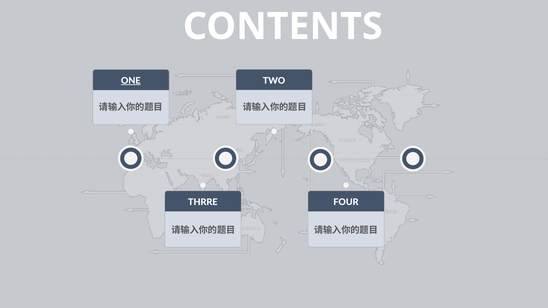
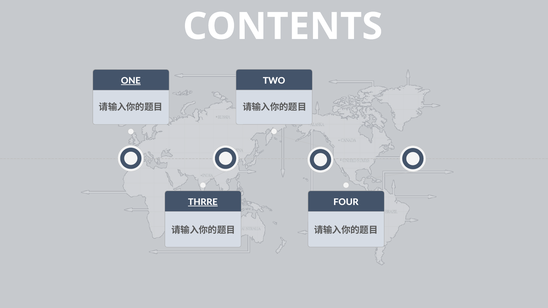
THRRE underline: none -> present (203, 202)
